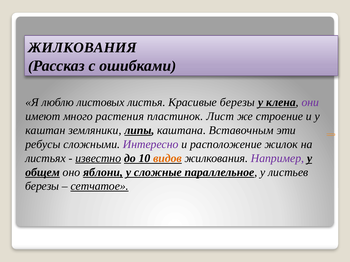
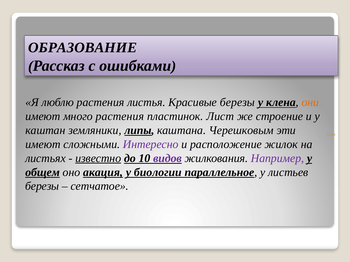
ЖИЛКОВАНИЯ: ЖИЛКОВАНИЯ -> ОБРАЗОВАНИЕ (83, 48)
люблю листовых: листовых -> растения (100, 102)
они colour: purple -> orange (310, 102)
Вставочным: Вставочным -> Черешковым (241, 130)
ребусы: ребусы -> имеют (43, 144)
видов colour: orange -> purple (167, 158)
яблони: яблони -> акация (103, 172)
сложные: сложные -> биологии (158, 172)
сетчатое underline: present -> none (100, 186)
